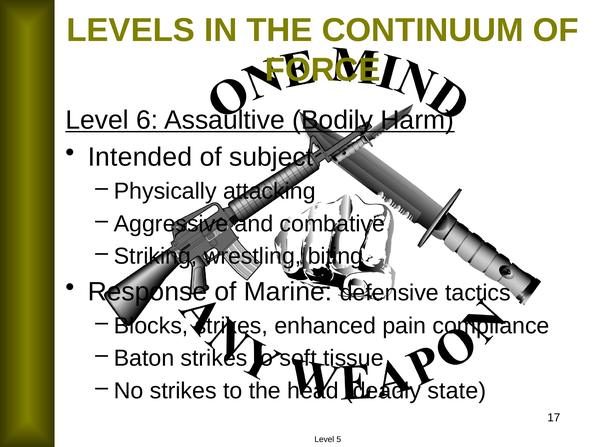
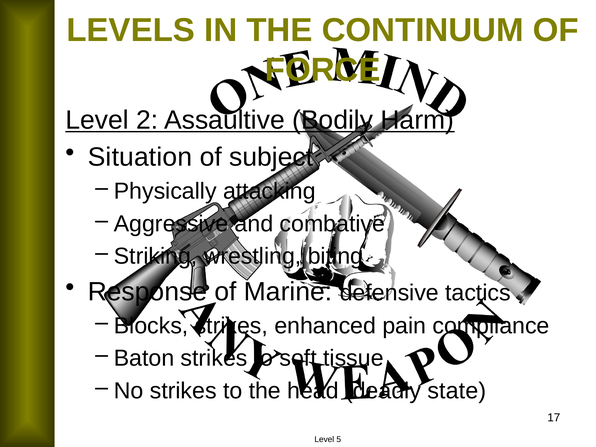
6: 6 -> 2 (147, 120)
Intended: Intended -> Situation (140, 157)
